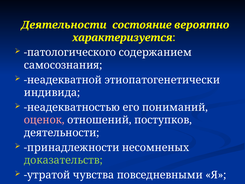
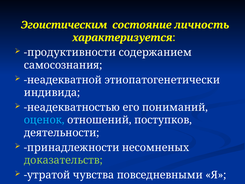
Деятельности: Деятельности -> Эгоистическим (64, 25)
вероятно: вероятно -> личность (202, 25)
патологического: патологического -> продуктивности (70, 52)
оценок colour: pink -> light blue (44, 120)
